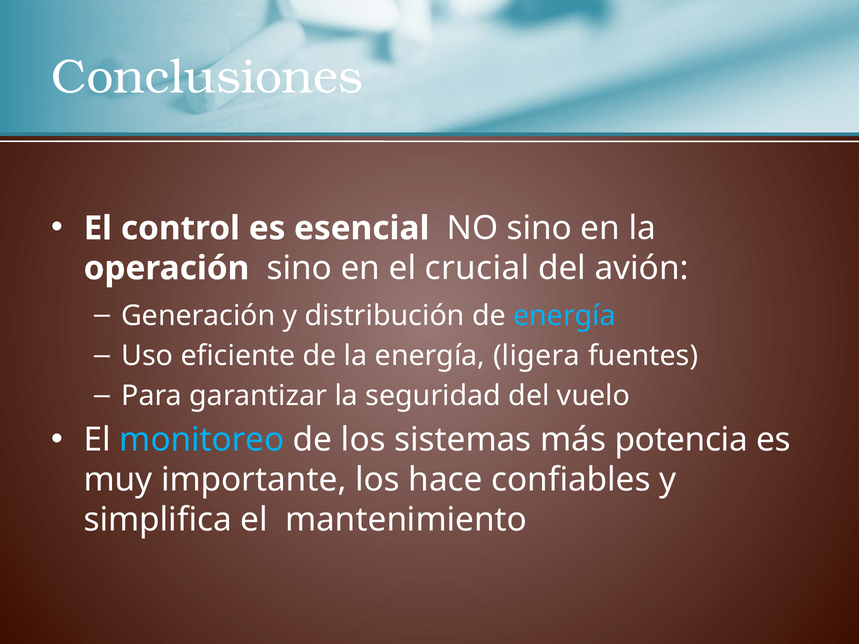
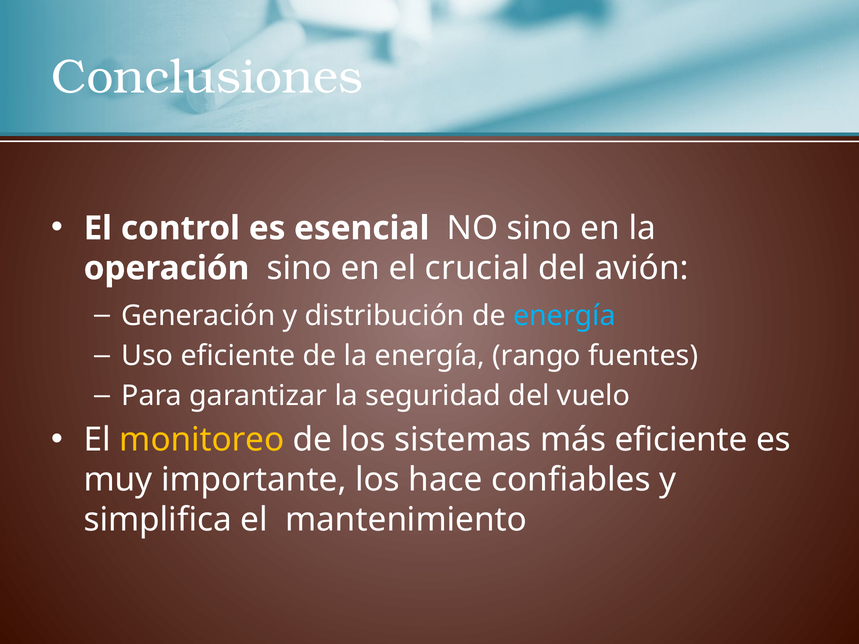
ligera: ligera -> rango (537, 356)
monitoreo colour: light blue -> yellow (202, 440)
más potencia: potencia -> eficiente (681, 440)
